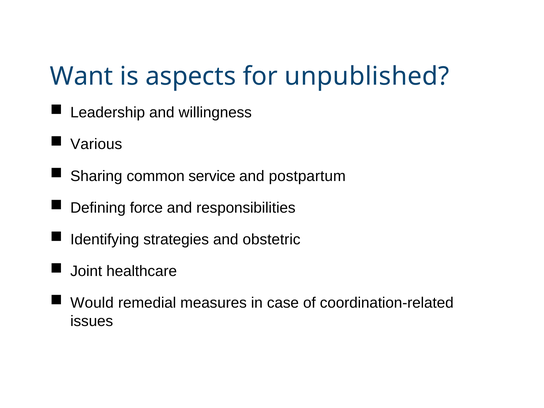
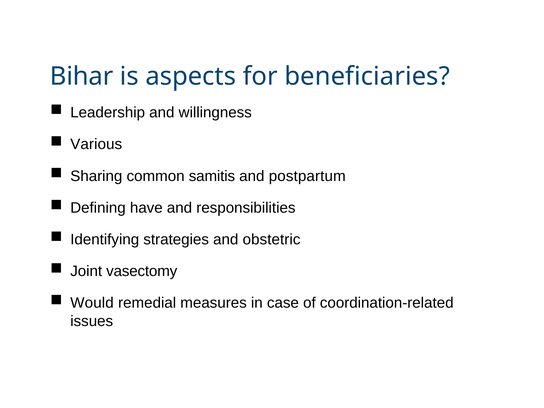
Want: Want -> Bihar (82, 76)
unpublished: unpublished -> beneficiaries (367, 76)
service: service -> samitis (212, 176)
force: force -> have (146, 208)
healthcare: healthcare -> vasectomy (142, 271)
